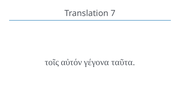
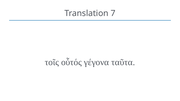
αὐτόν: αὐτόν -> οὗτός (71, 62)
